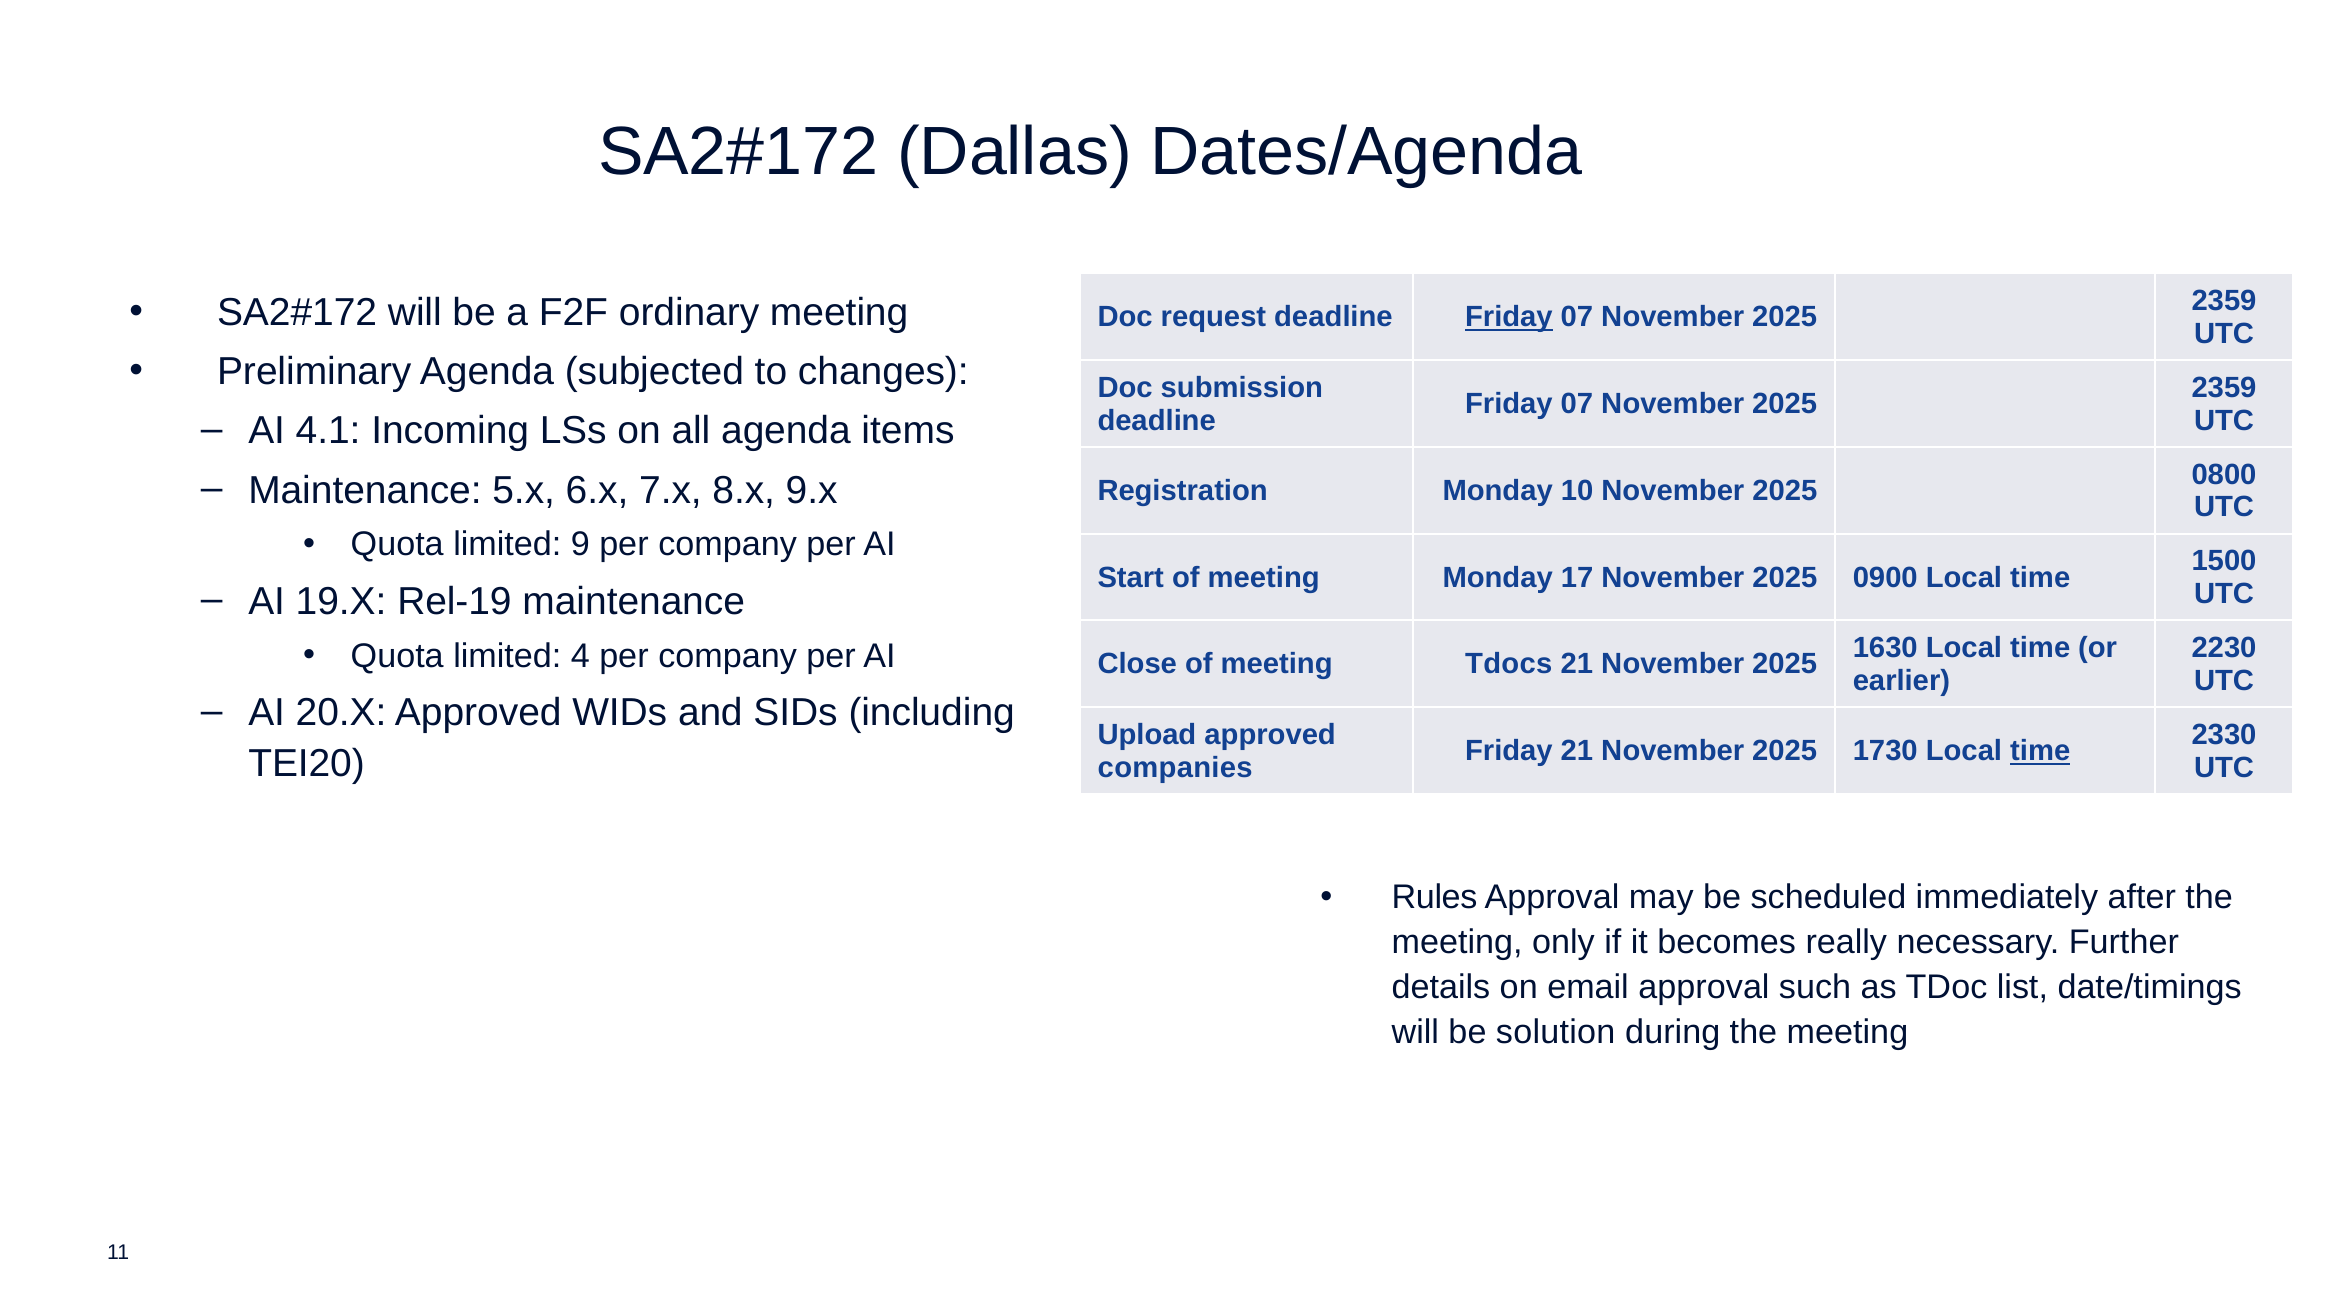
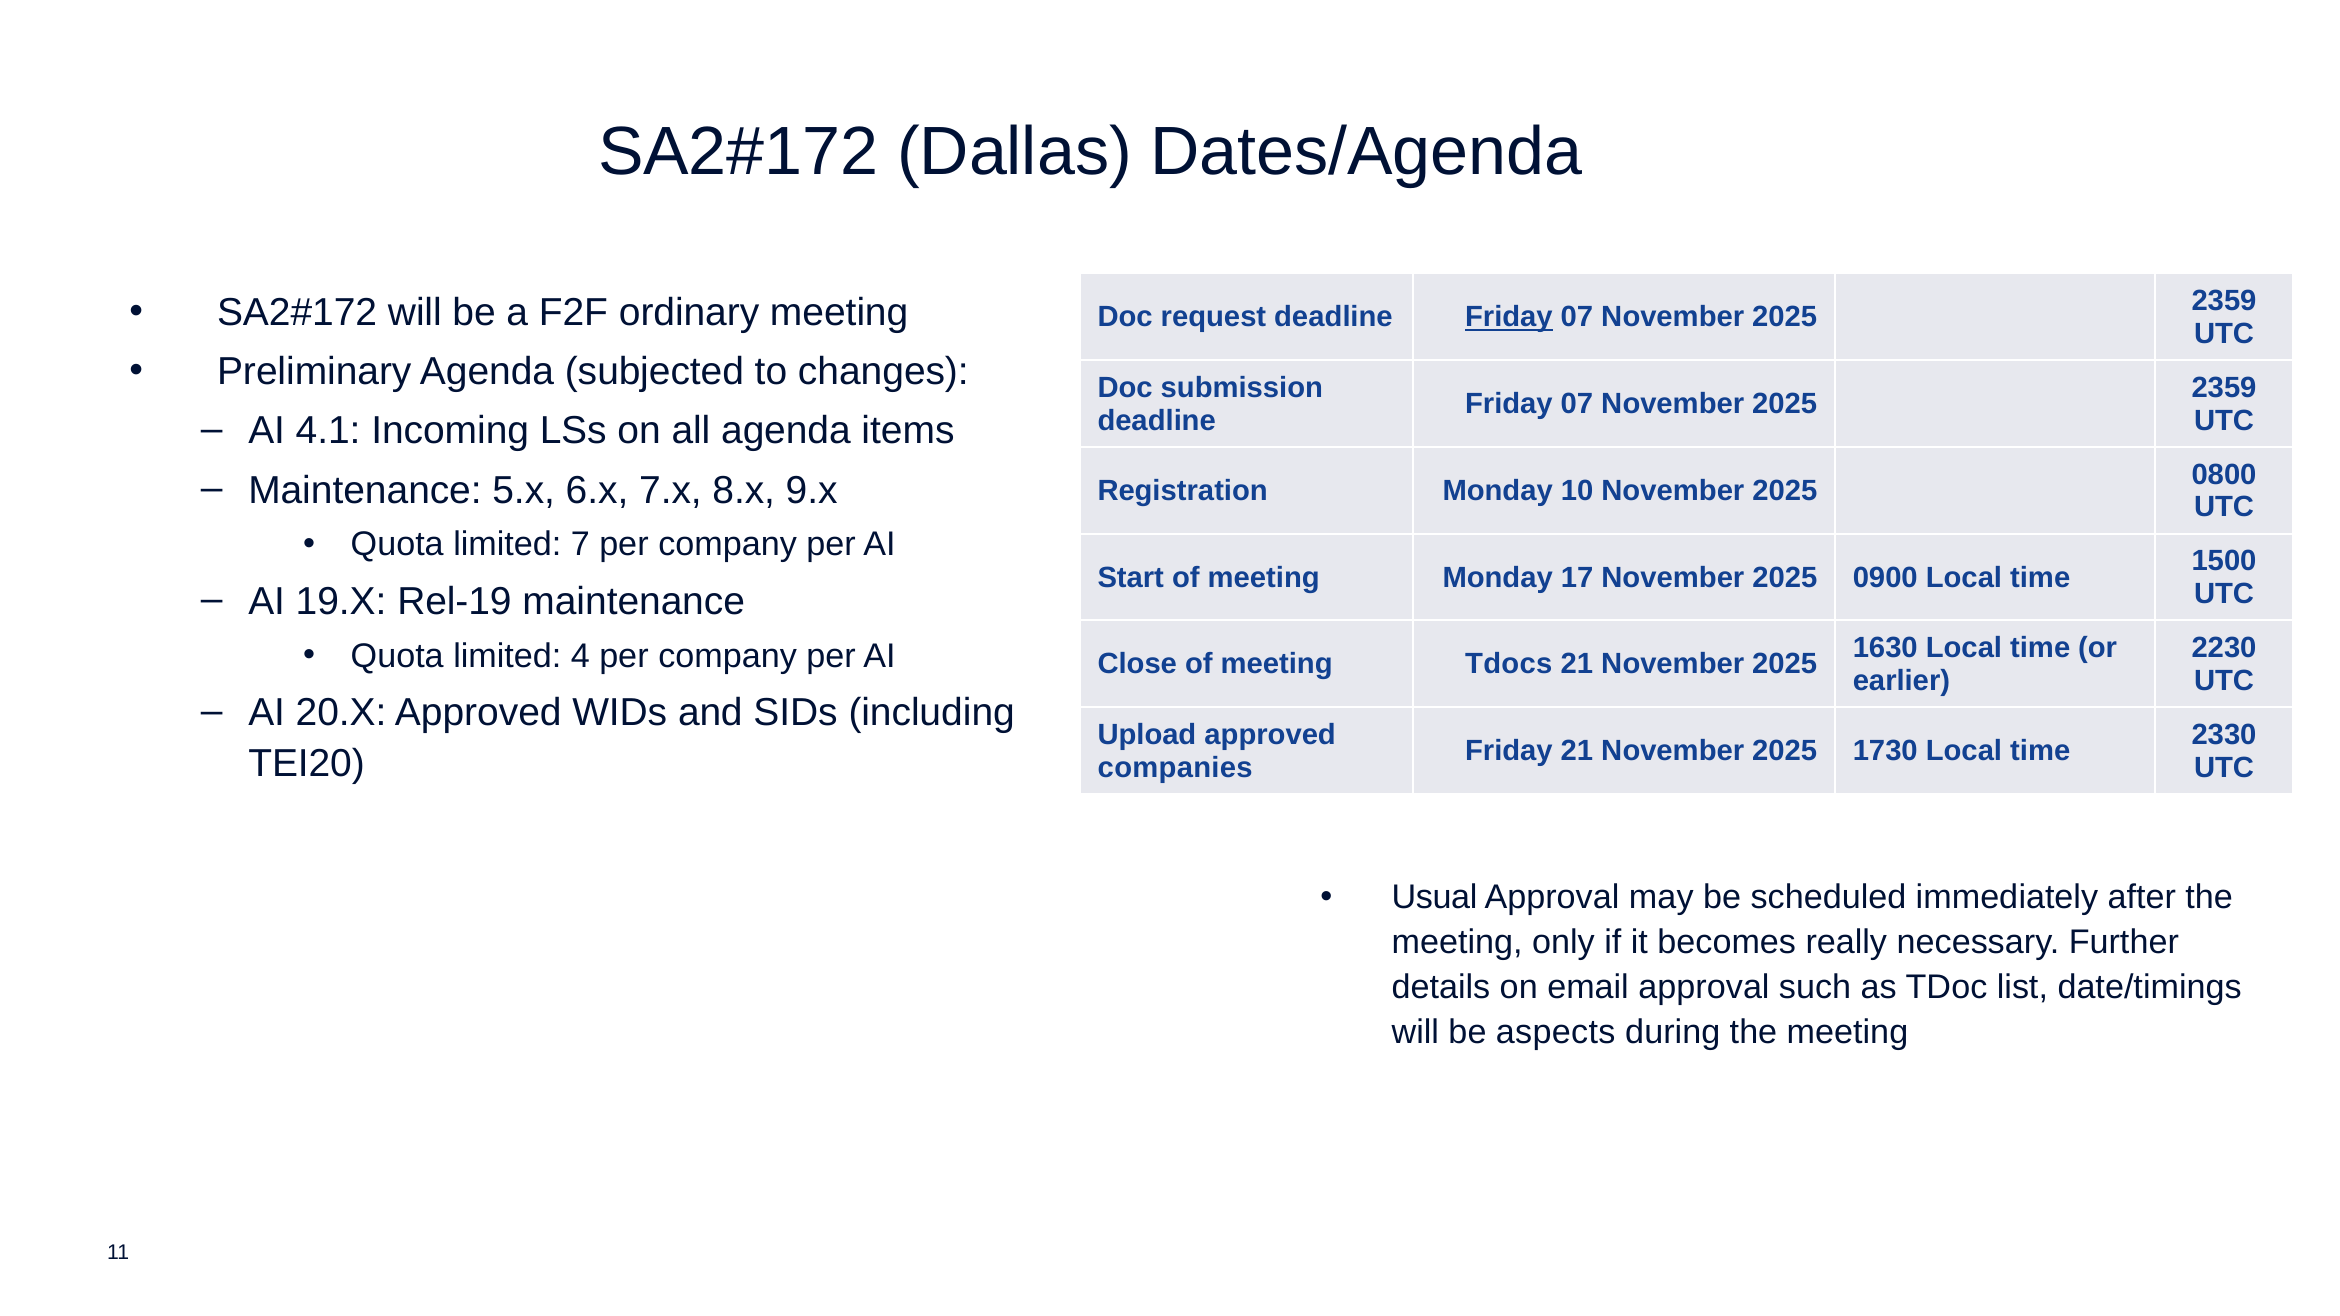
9: 9 -> 7 (580, 545)
time underline: present -> none (2040, 751)
Rules: Rules -> Usual (1435, 898)
solution: solution -> aspects (1556, 1033)
